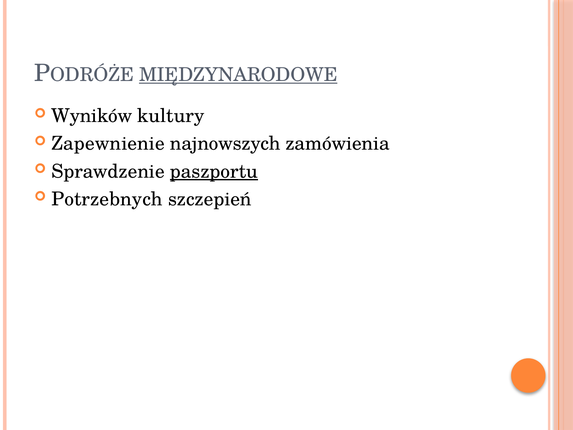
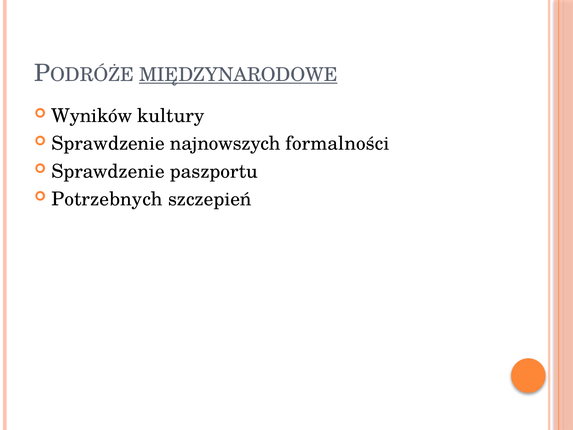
Zapewnienie: Zapewnienie -> Sprawdzenie (108, 144)
zamówienia: zamówienia -> formalności (337, 144)
paszportu underline: present -> none (214, 171)
